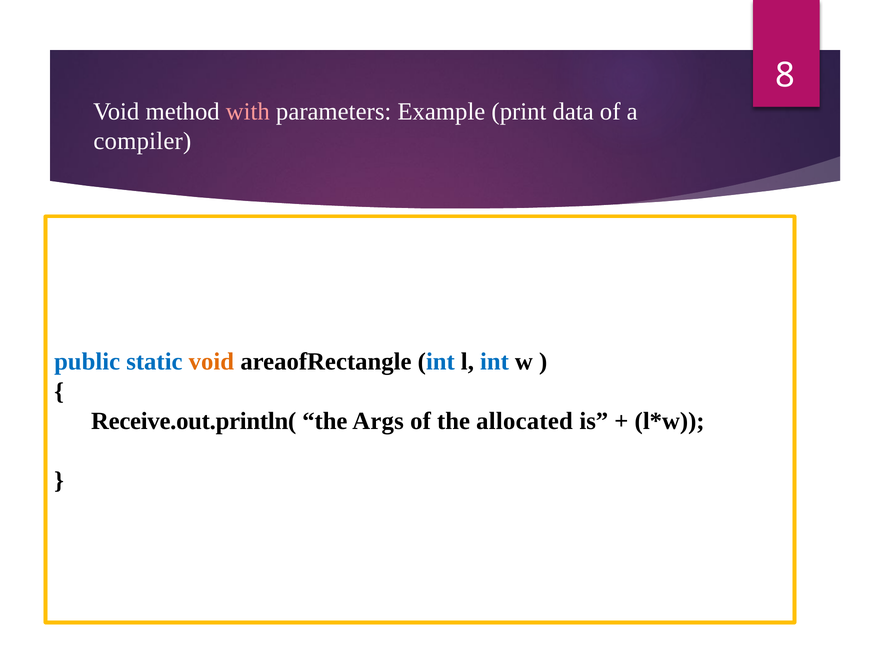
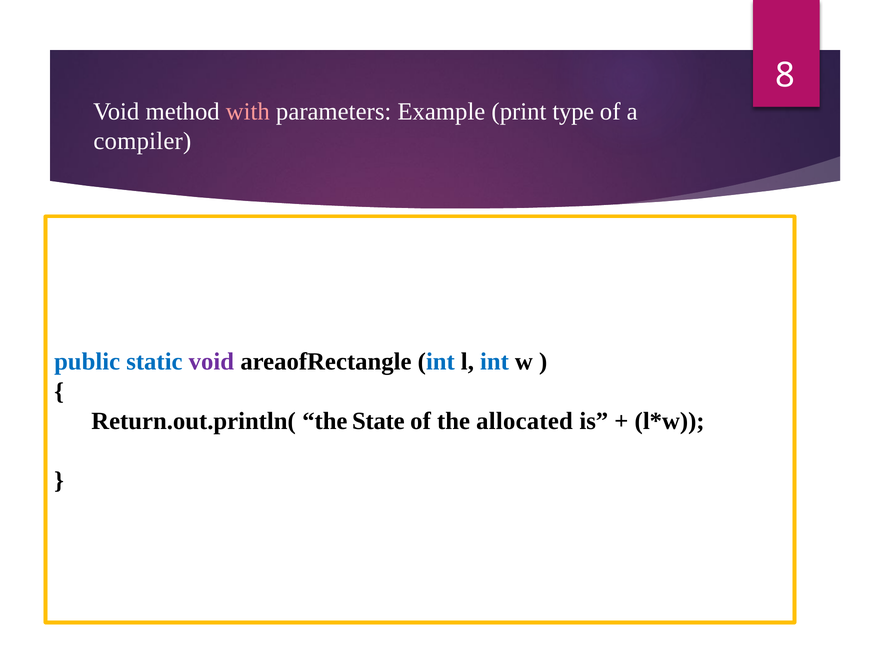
data: data -> type (573, 112)
void colour: orange -> purple (211, 362)
Receive.out.println(: Receive.out.println( -> Return.out.println( (194, 421)
Args: Args -> State (378, 421)
